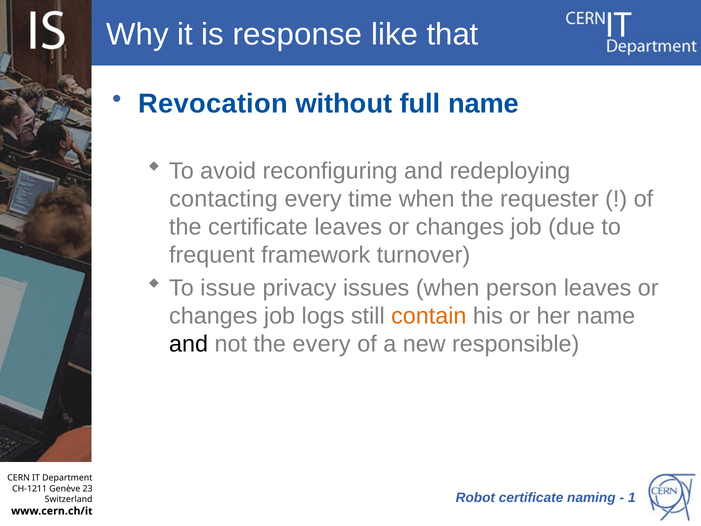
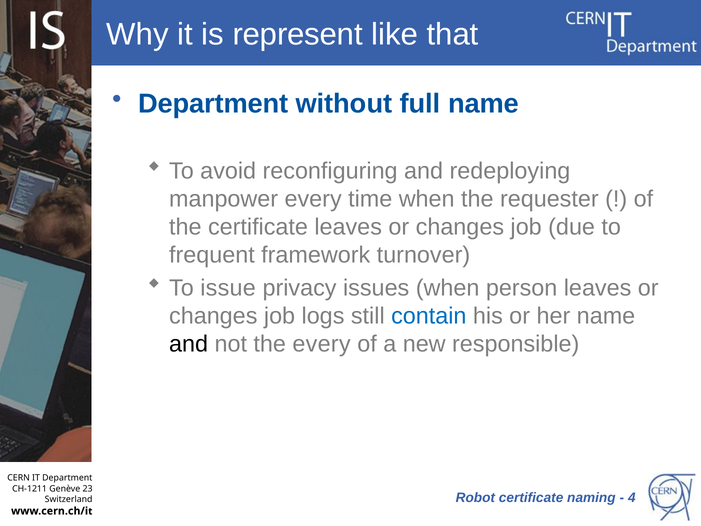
response: response -> represent (298, 34)
Revocation: Revocation -> Department (213, 103)
contacting: contacting -> manpower (224, 199)
contain colour: orange -> blue (429, 316)
1: 1 -> 4 (632, 497)
